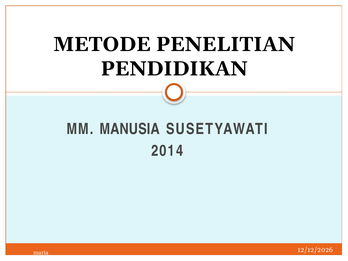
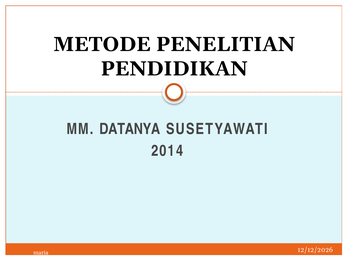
MANUSIA: MANUSIA -> DATANYA (130, 129)
